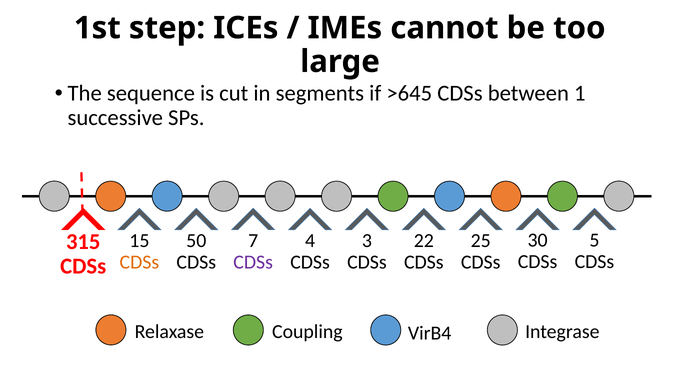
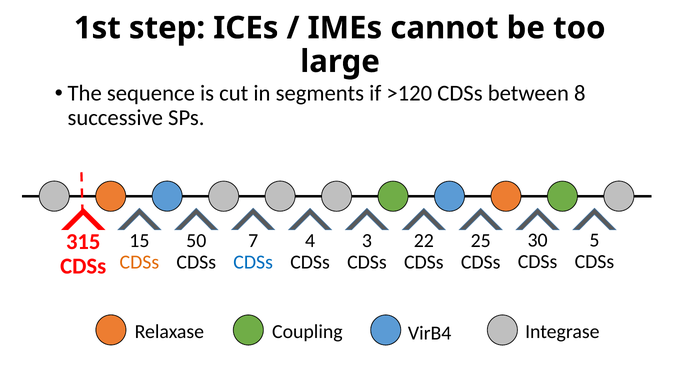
>645: >645 -> >120 (409, 93)
1: 1 -> 8 (580, 93)
CDSs colour: purple -> blue (253, 262)
